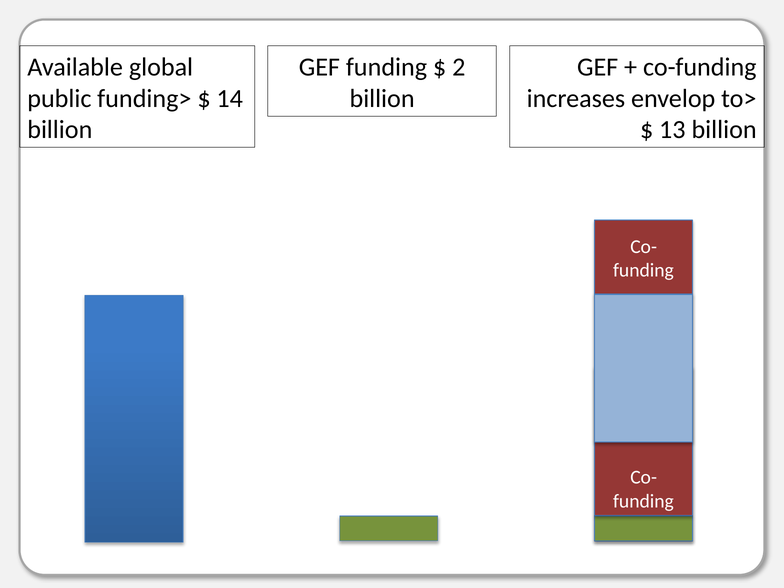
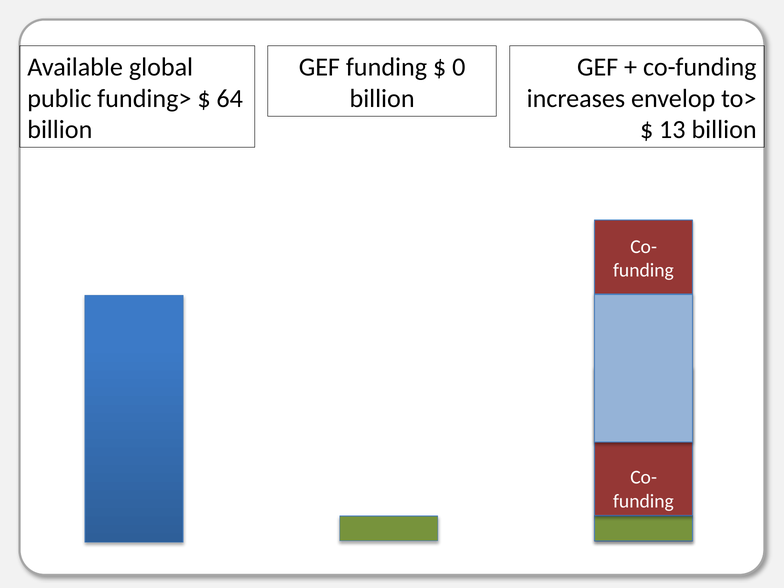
2: 2 -> 0 (459, 67)
14: 14 -> 64 (230, 98)
